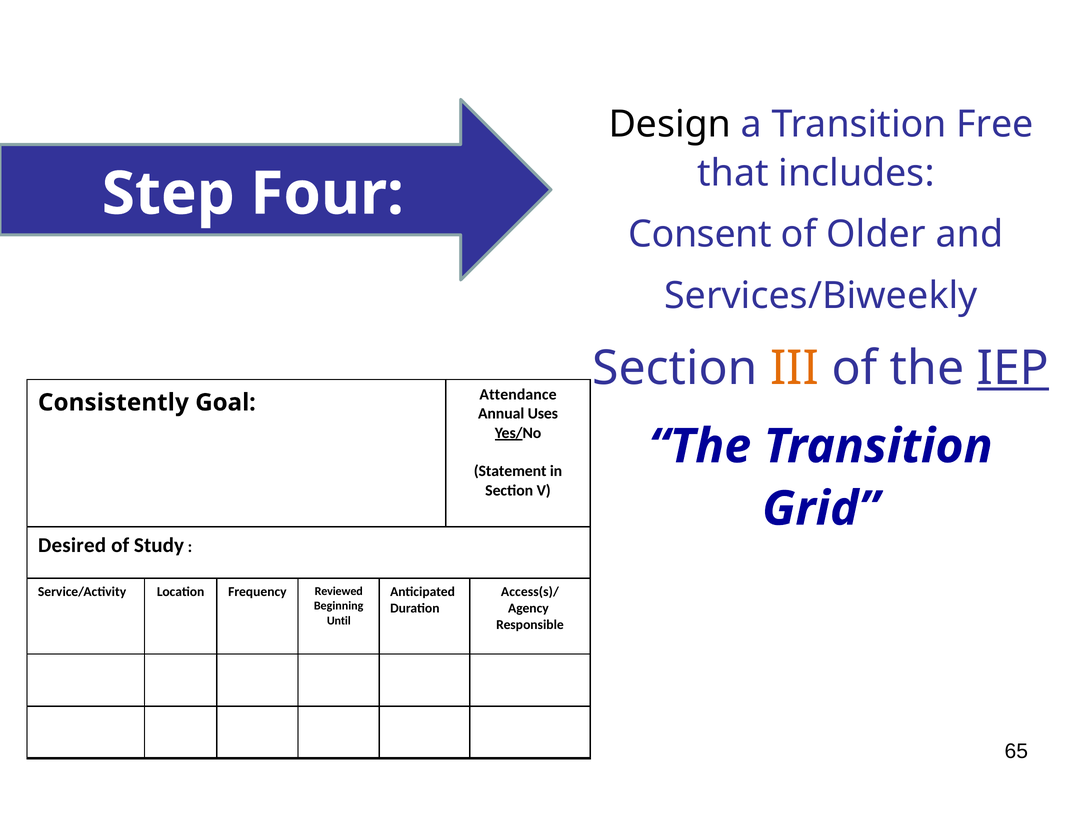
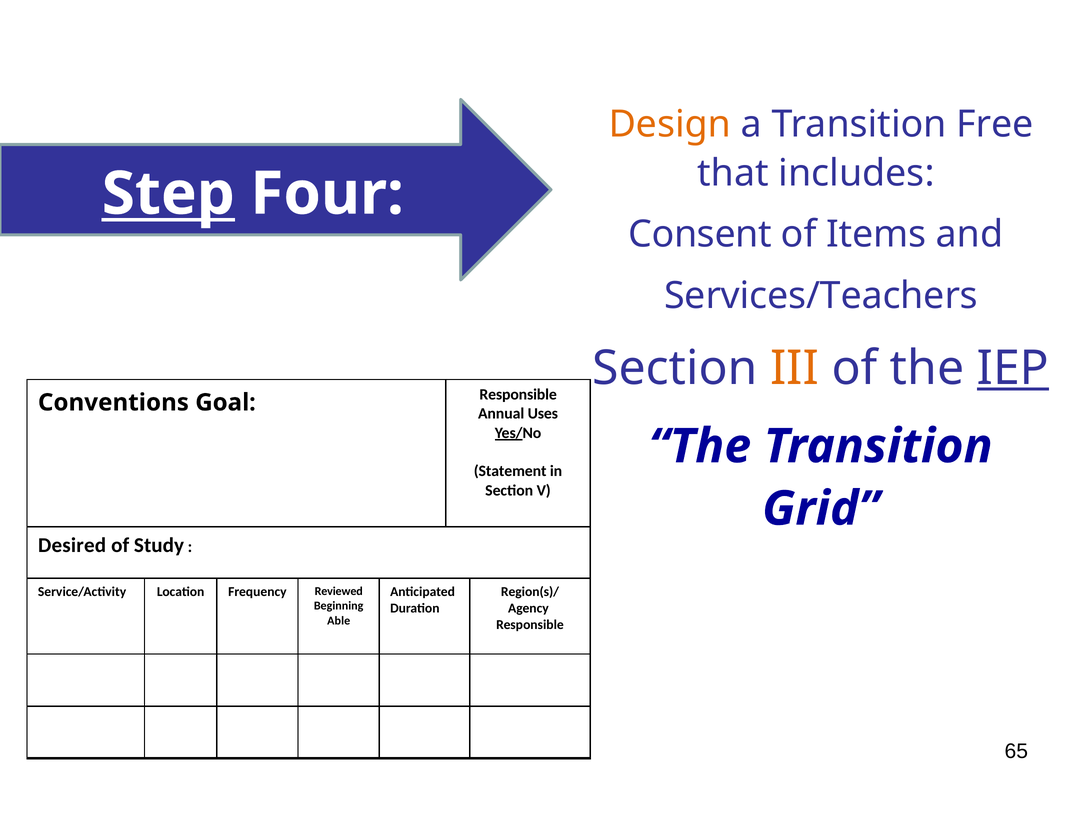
Design colour: black -> orange (670, 125)
Step underline: none -> present (168, 194)
Older: Older -> Items (876, 235)
Services/Biweekly: Services/Biweekly -> Services/Teachers (821, 296)
Attendance: Attendance -> Responsible (518, 395)
Consistently: Consistently -> Conventions (113, 403)
Access(s)/: Access(s)/ -> Region(s)/ (530, 592)
Until: Until -> Able (339, 621)
